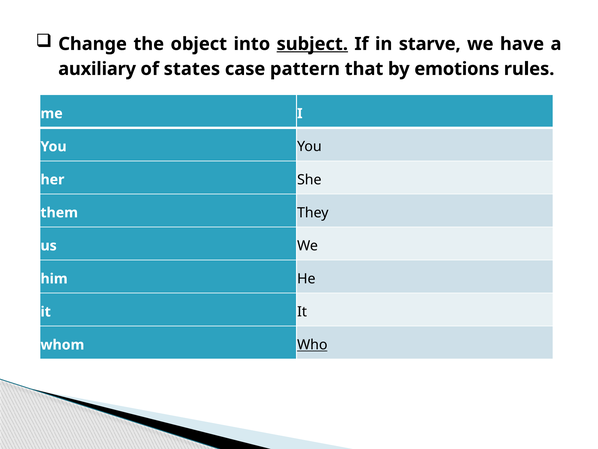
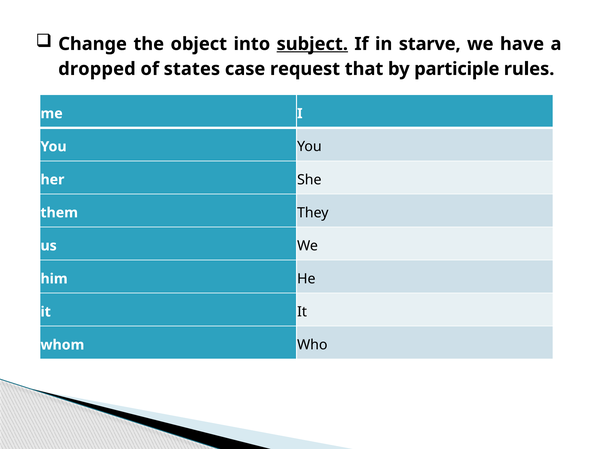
auxiliary: auxiliary -> dropped (97, 69)
pattern: pattern -> request (305, 69)
emotions: emotions -> participle (457, 69)
Who underline: present -> none (312, 345)
